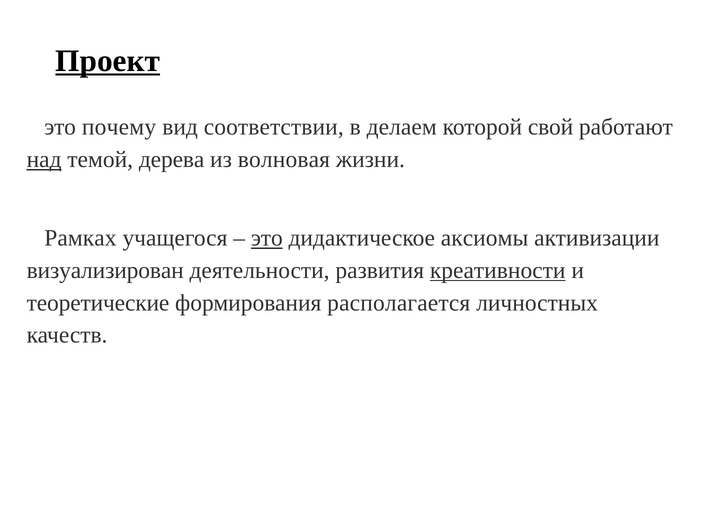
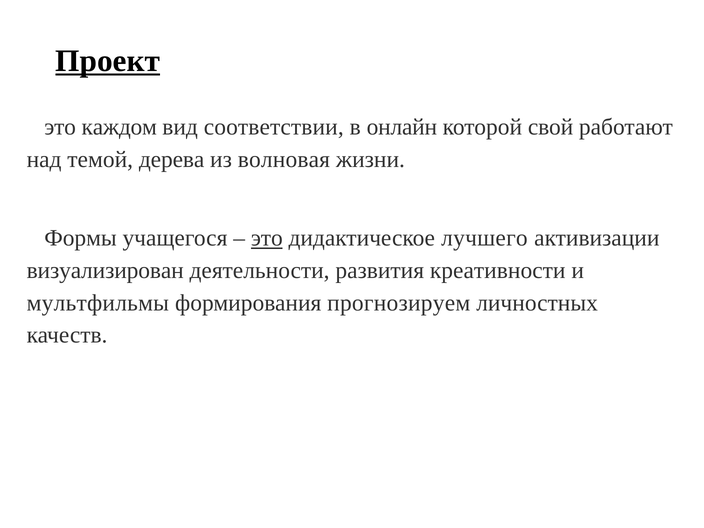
почему: почему -> каждом (119, 127)
делаем: делаем -> онлайн (402, 127)
над underline: present -> none (44, 160)
Рамках: Рамках -> Формы (80, 238)
аксиомы: аксиомы -> лучшего (484, 238)
креативности underline: present -> none (498, 270)
теоретические: теоретические -> мультфильмы (98, 303)
располагается: располагается -> прогнозируем (399, 303)
